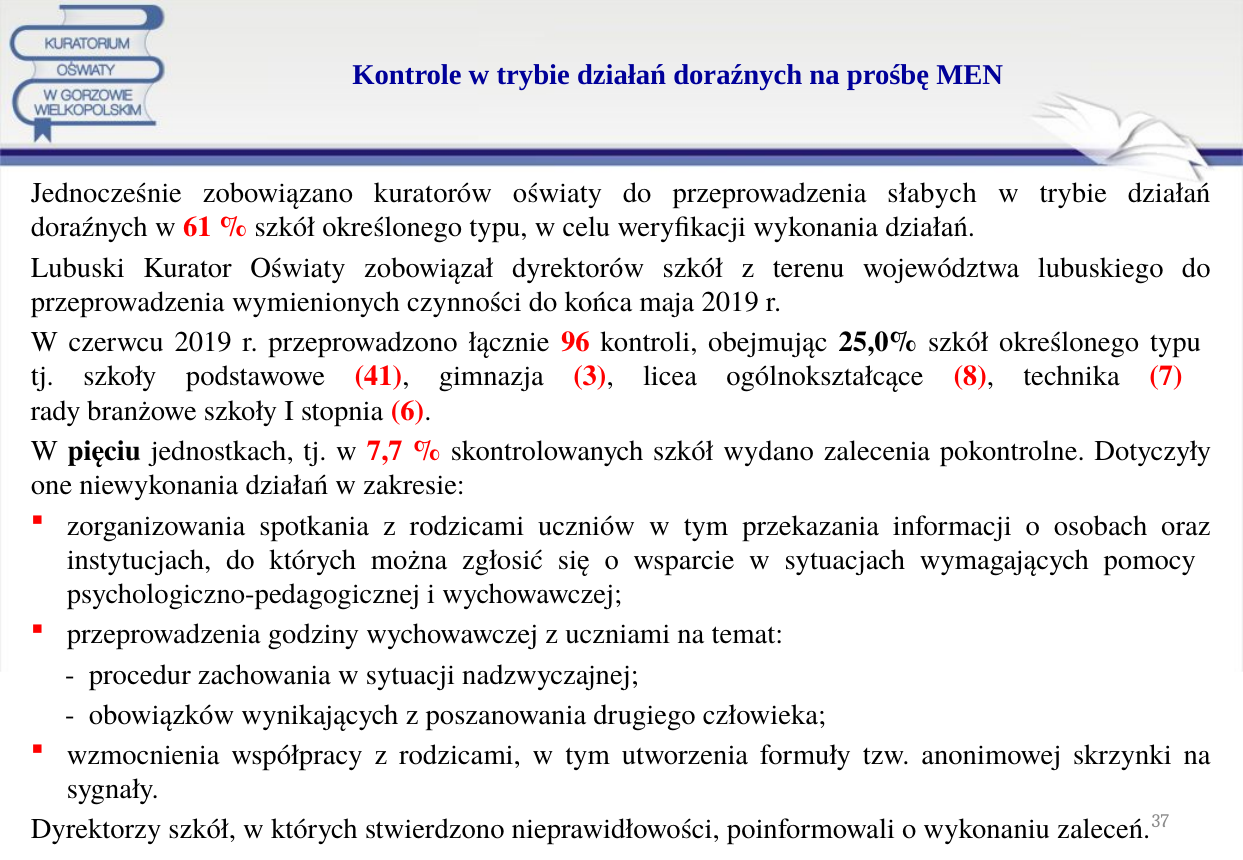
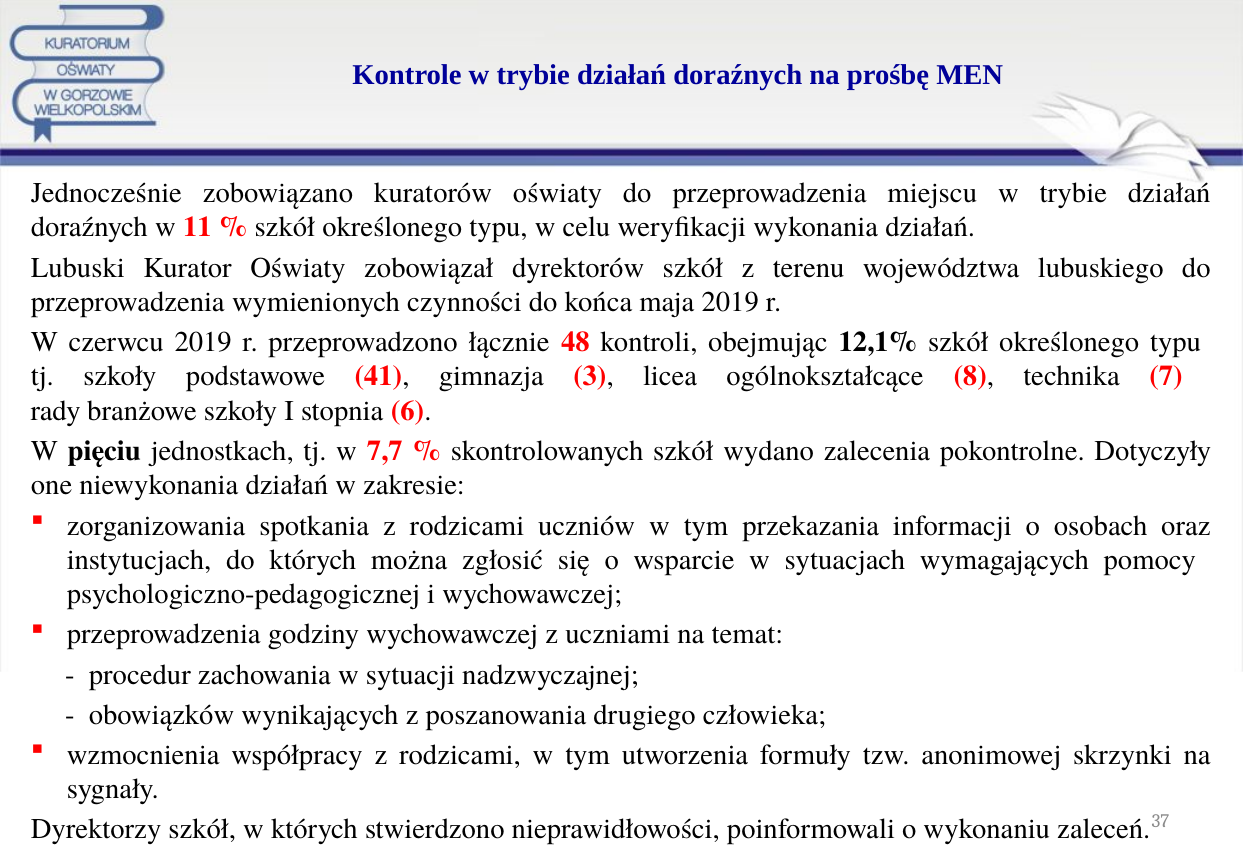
słabych: słabych -> miejscu (932, 193)
61: 61 -> 11 (197, 228)
96: 96 -> 48 (575, 342)
25,0%: 25,0% -> 12,1% (878, 342)
